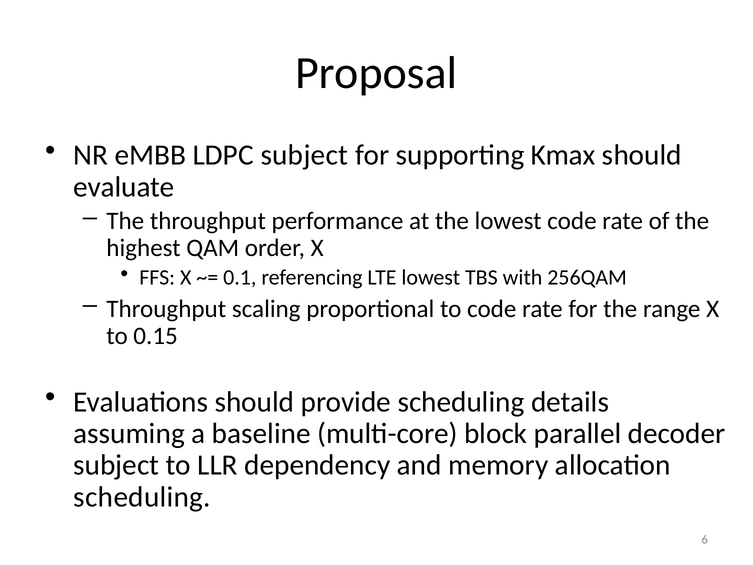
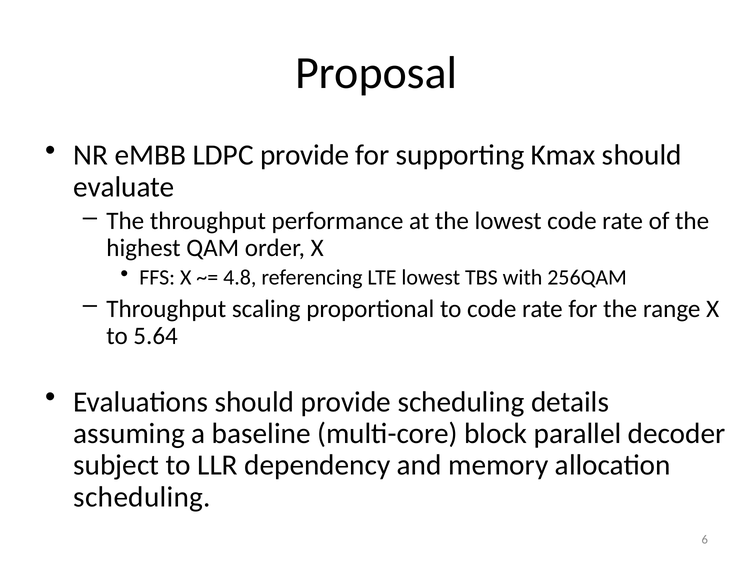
LDPC subject: subject -> provide (305, 155)
0.1: 0.1 -> 4.8 (240, 277)
0.15: 0.15 -> 5.64 (156, 336)
